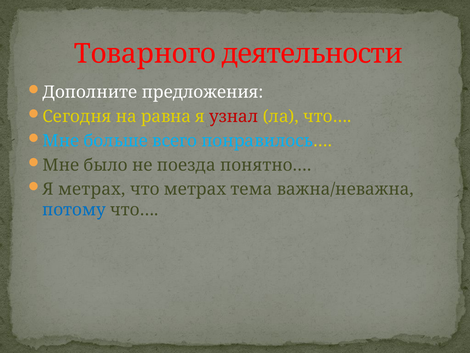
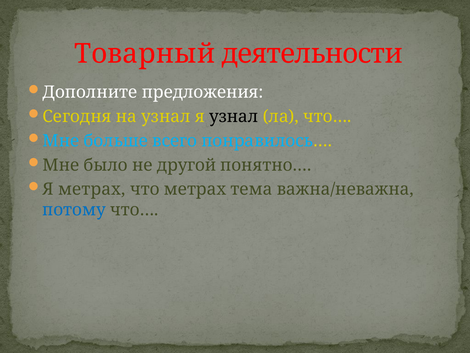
Товарного: Товарного -> Товарный (145, 54)
на равна: равна -> узнал (166, 116)
узнал colour: red -> black (234, 116)
поезда: поезда -> другой (186, 165)
